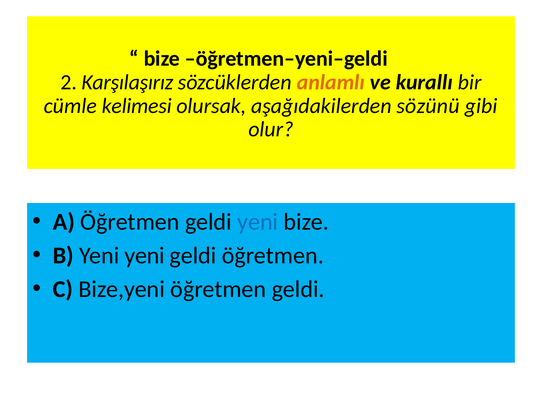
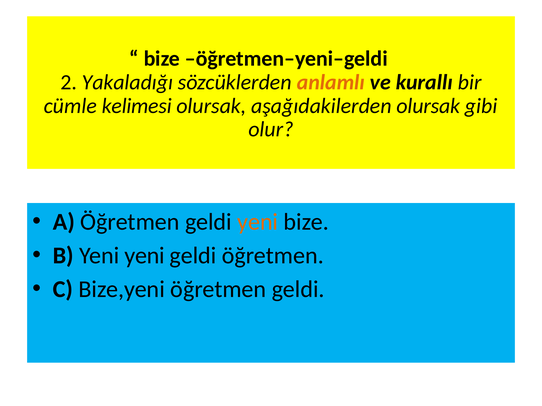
Karşılaşırız: Karşılaşırız -> Yakaladığı (127, 82)
aşağıdakilerden sözünü: sözünü -> olursak (428, 106)
yeni colour: blue -> orange (258, 222)
